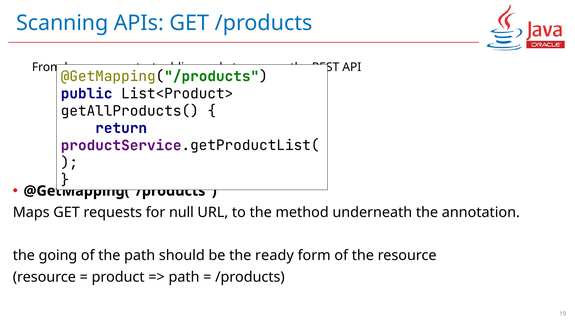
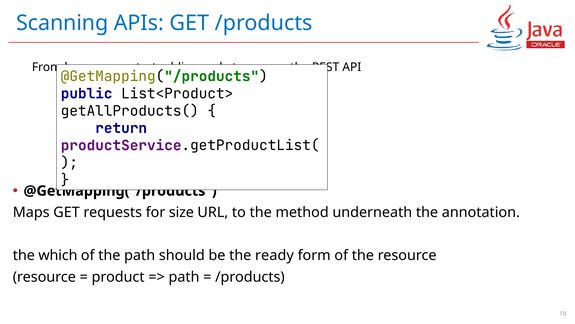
null: null -> size (181, 212)
going: going -> which (58, 255)
